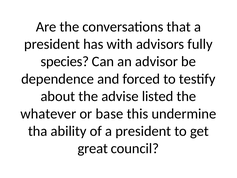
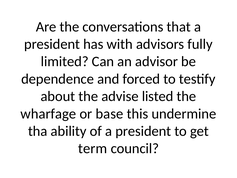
species: species -> limited (65, 61)
whatever: whatever -> wharfage (48, 114)
great: great -> term (93, 148)
